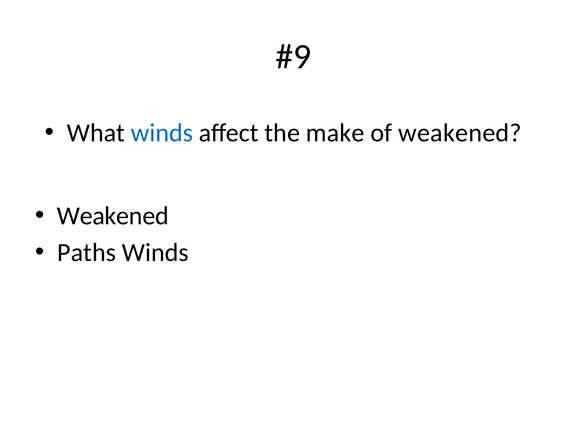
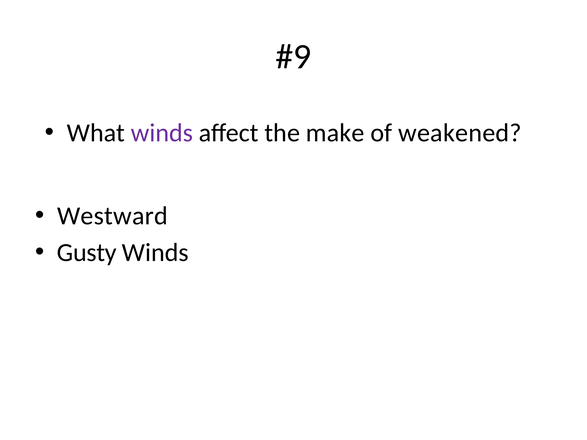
winds colour: blue -> purple (162, 133)
Weakened: Weakened -> Westward (113, 216)
Paths: Paths -> Gusty (87, 253)
